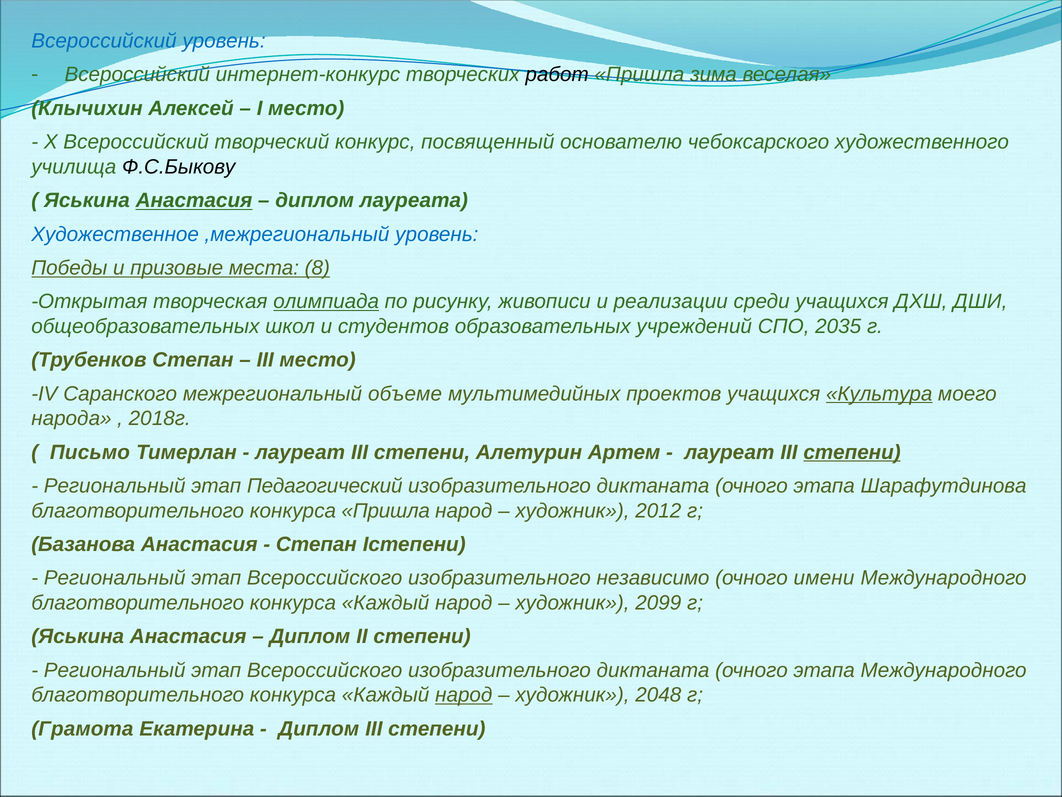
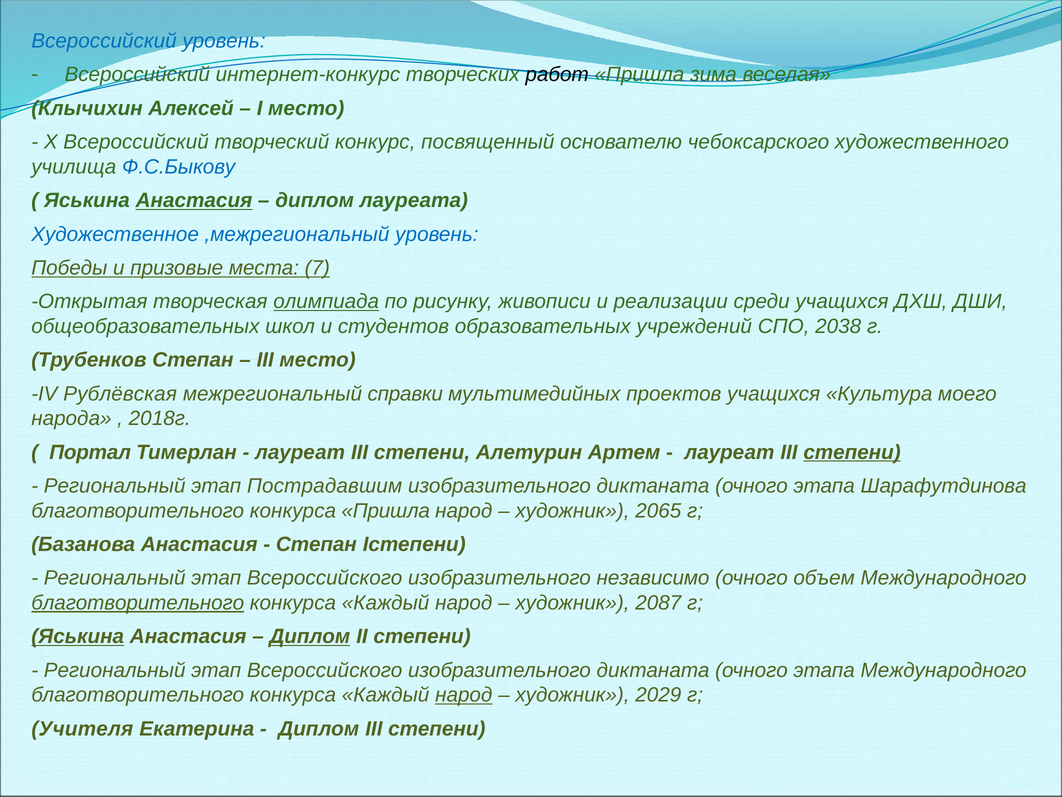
Ф.С.Быкову colour: black -> blue (179, 167)
8: 8 -> 7 (317, 268)
2035: 2035 -> 2038 (838, 326)
Саранского: Саранского -> Рублёвская (120, 393)
объеме: объеме -> справки (405, 393)
Культура underline: present -> none (879, 393)
Письмо: Письмо -> Портал (90, 452)
Педагогический: Педагогический -> Пострадавшим (325, 486)
2012: 2012 -> 2065 (658, 510)
имени: имени -> объем (824, 578)
благотворительного underline: none -> present (138, 602)
2099: 2099 -> 2087 (658, 602)
Яськина underline: none -> present (78, 636)
Диплом underline: none -> present (310, 636)
2048: 2048 -> 2029 (658, 695)
Грамота: Грамота -> Учителя (82, 728)
